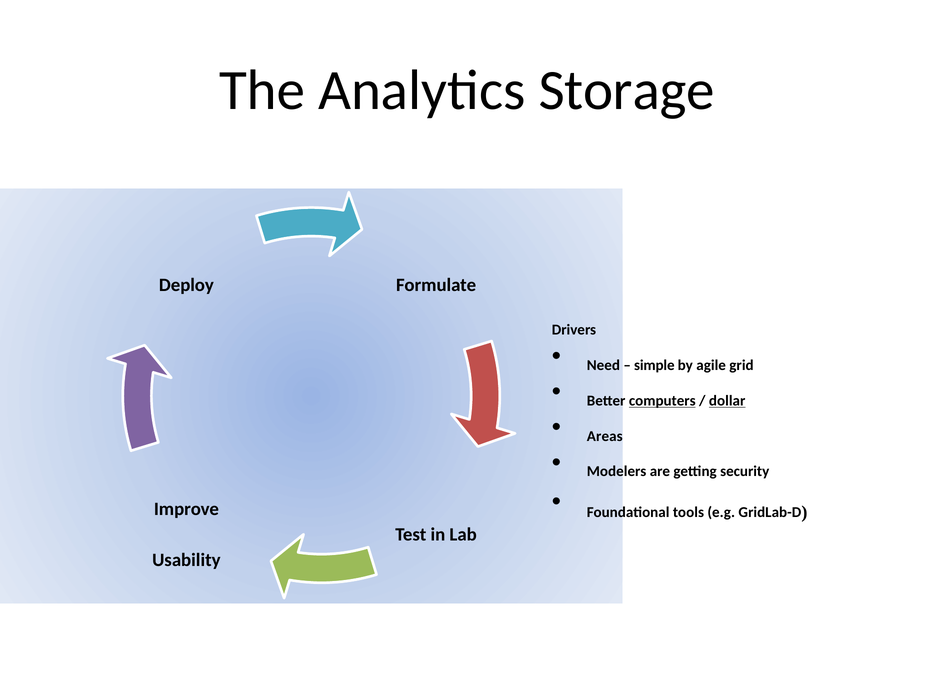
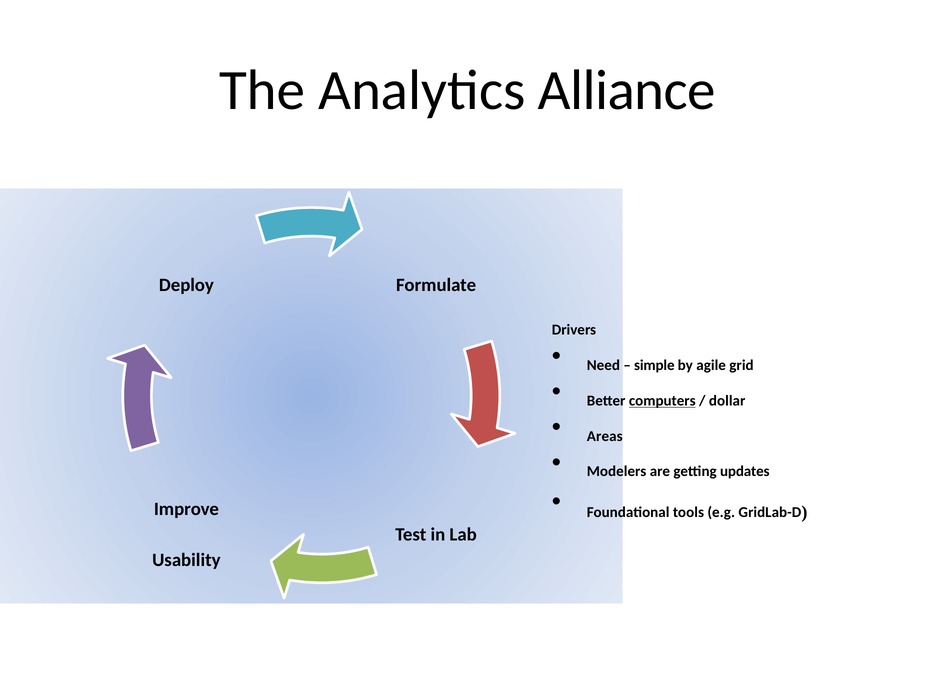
Storage: Storage -> Alliance (627, 90)
dollar underline: present -> none (727, 401)
security: security -> updates (745, 472)
